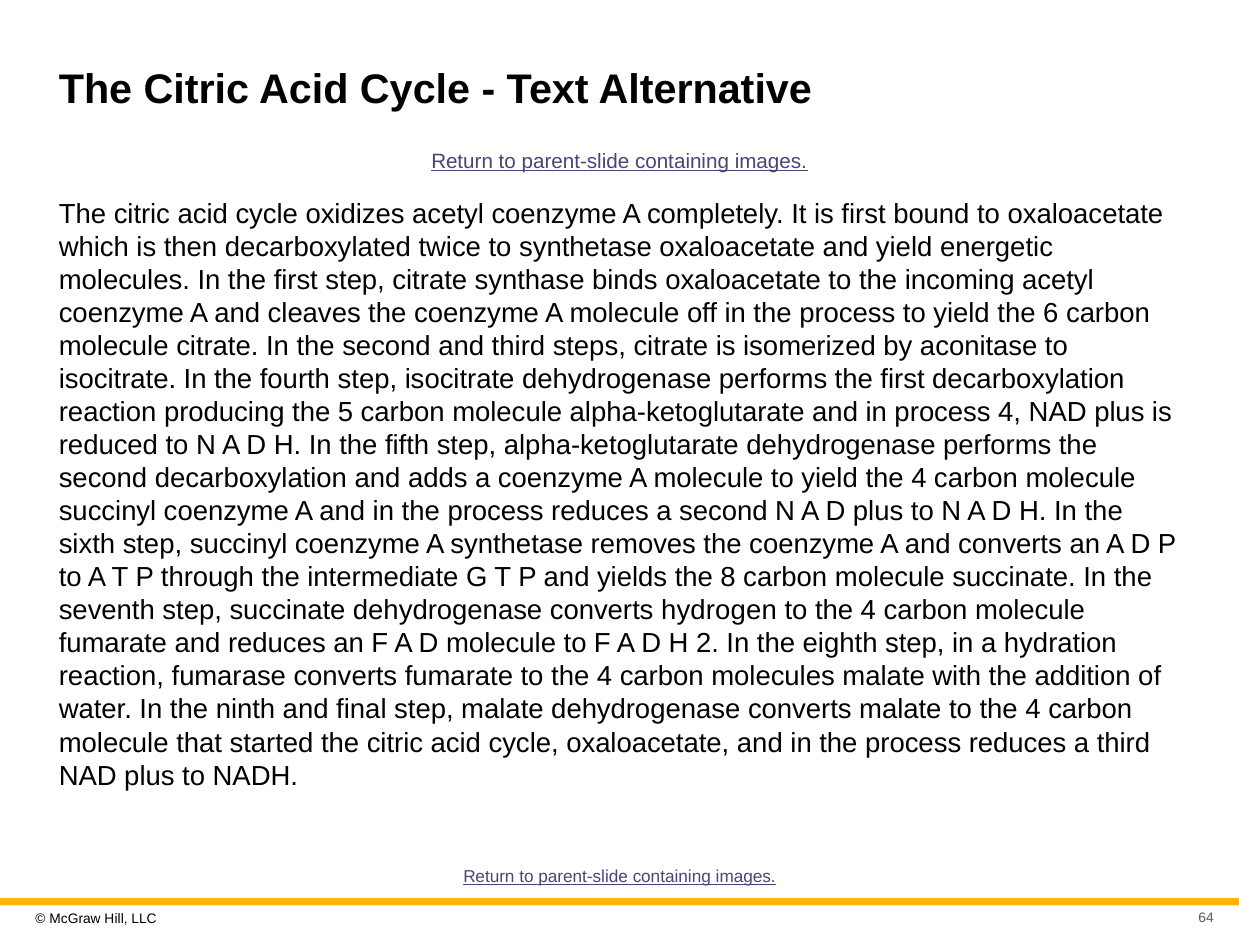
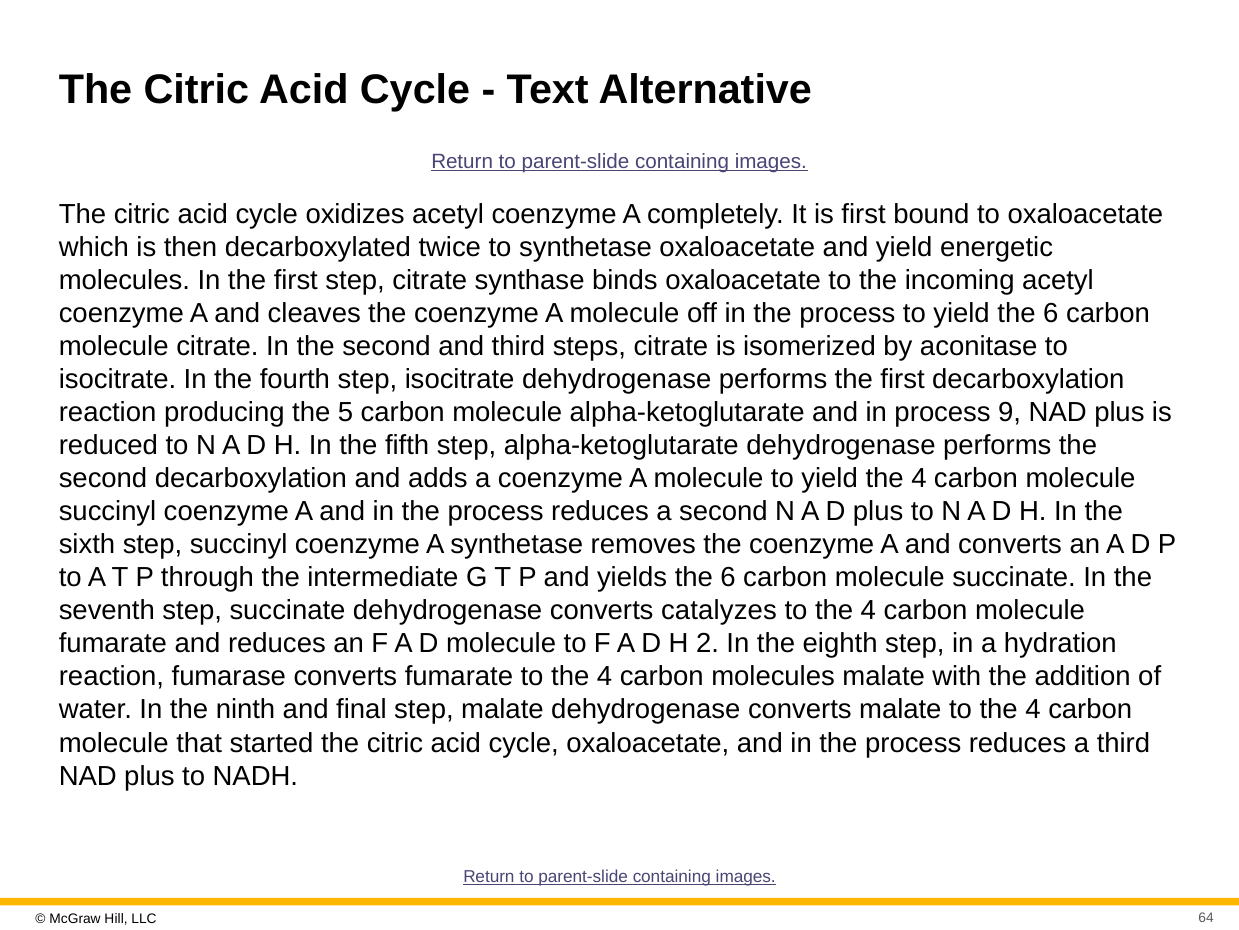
process 4: 4 -> 9 (1010, 412)
yields the 8: 8 -> 6 (728, 577)
hydrogen: hydrogen -> catalyzes (719, 610)
